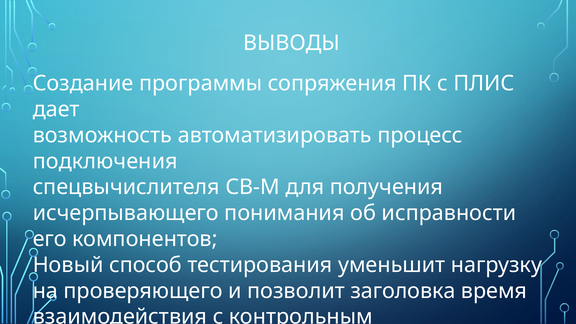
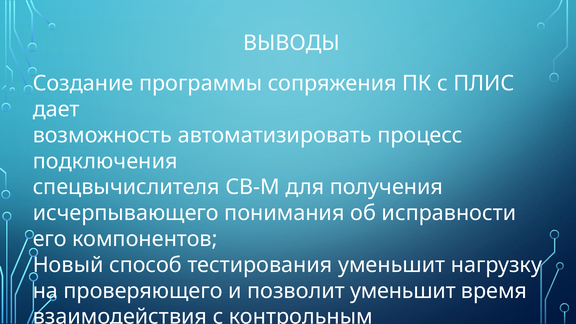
позволит заголовка: заголовка -> уменьшит (403, 291)
